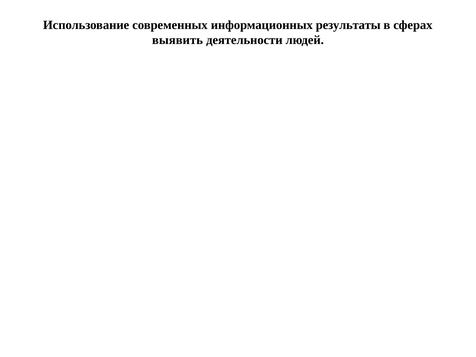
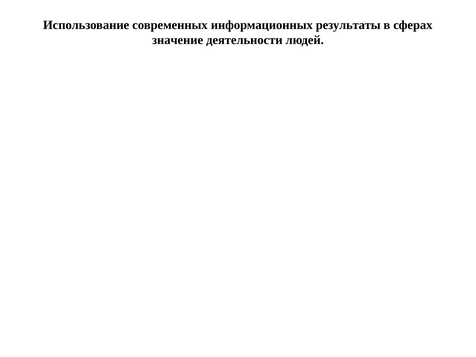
выявить: выявить -> значение (178, 40)
